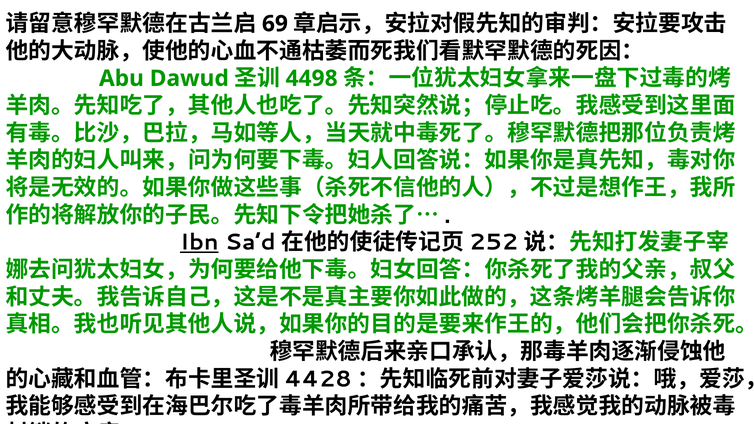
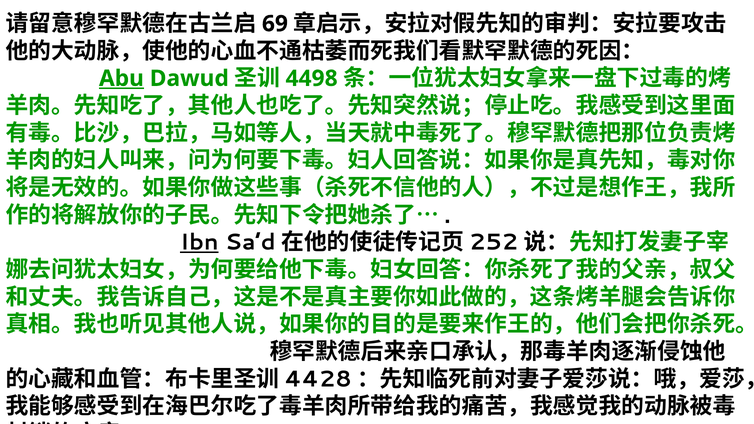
Abu underline: none -> present (121, 78)
